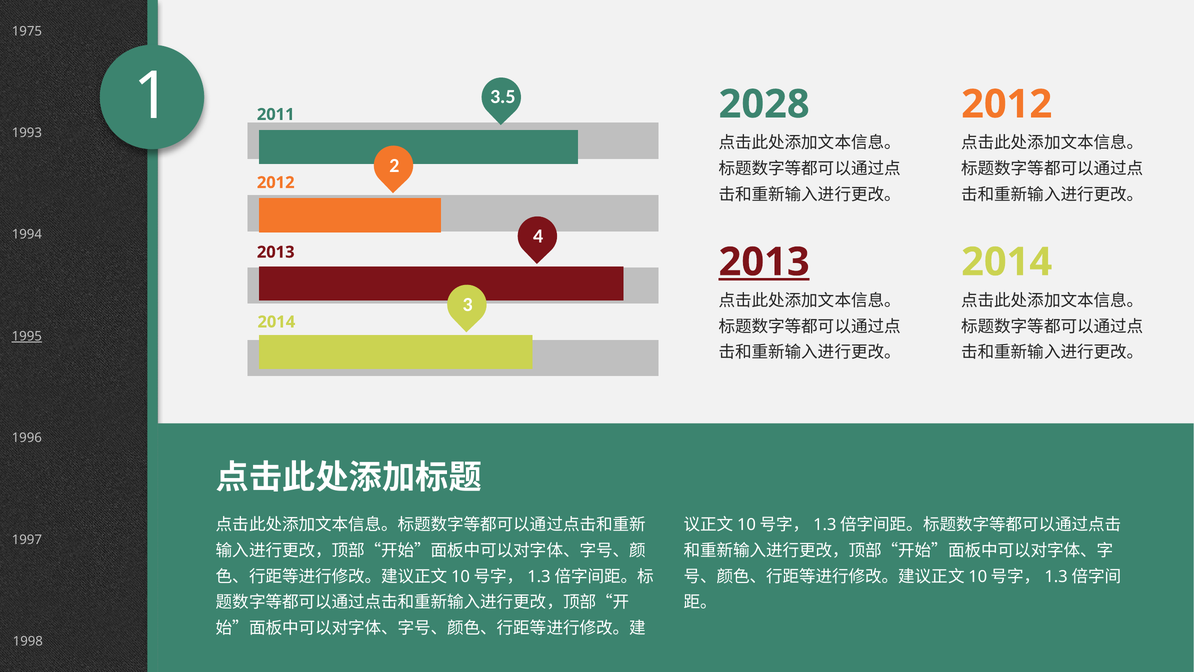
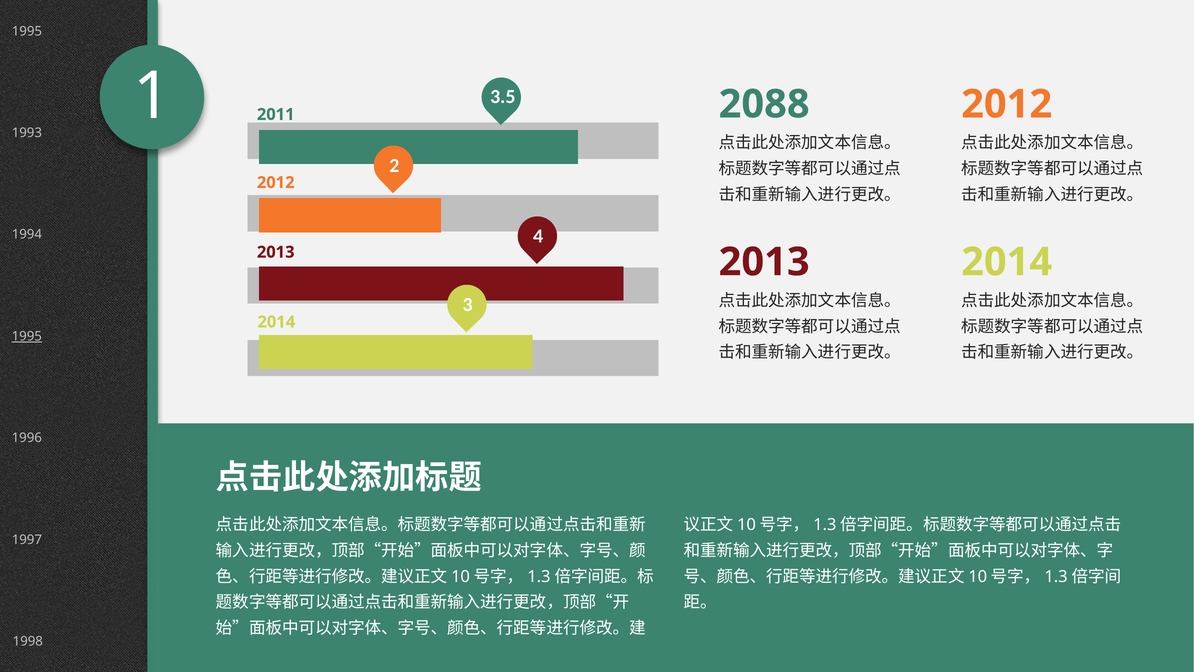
1975: 1975 -> 1995 (27, 31)
2028: 2028 -> 2088 (764, 104)
2013 underline: present -> none (764, 262)
